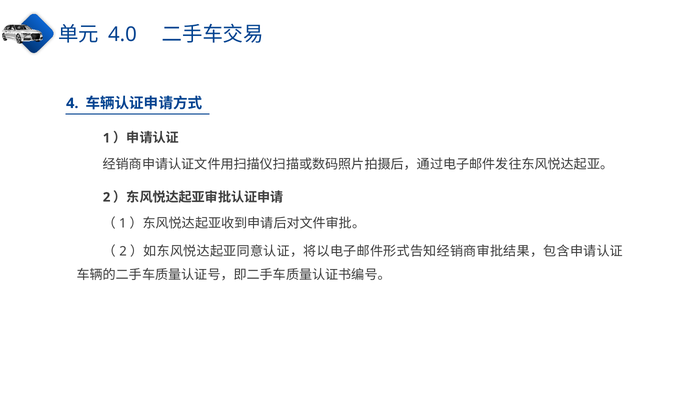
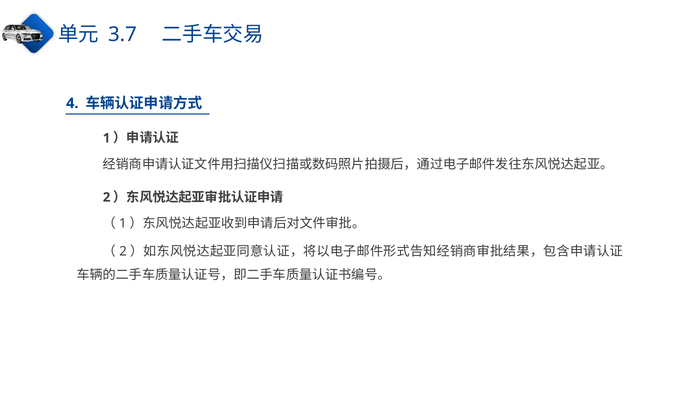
4.0: 4.0 -> 3.7 (122, 35)
